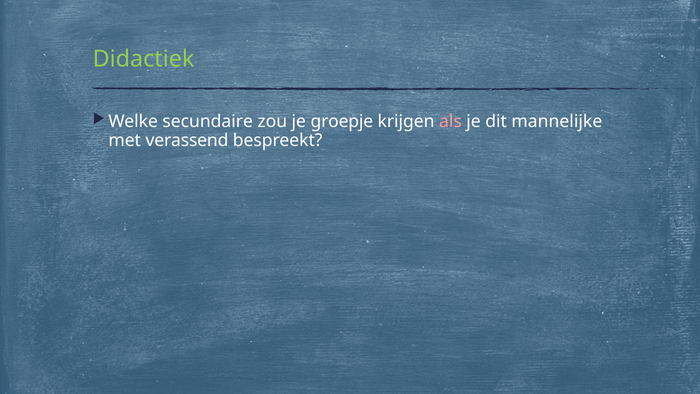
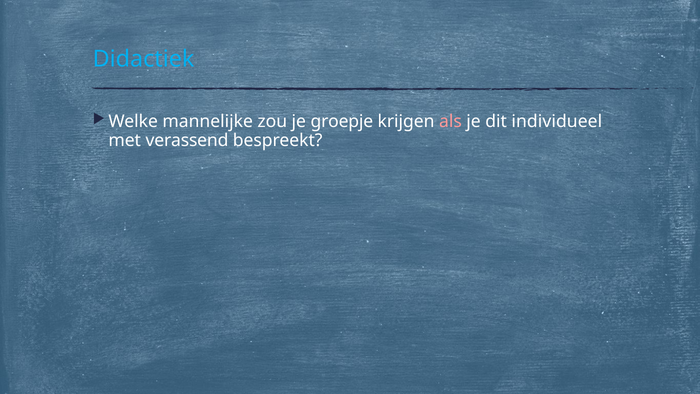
Didactiek colour: light green -> light blue (144, 59)
secundaire: secundaire -> mannelijke (208, 121)
mannelijke: mannelijke -> individueel (557, 121)
